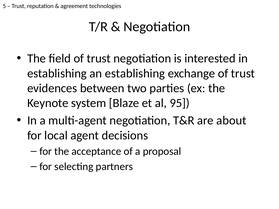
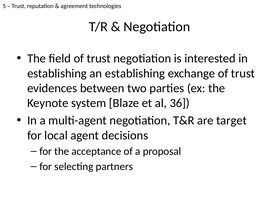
95: 95 -> 36 (180, 103)
about: about -> target (232, 121)
